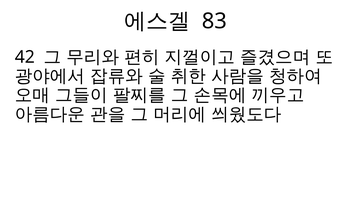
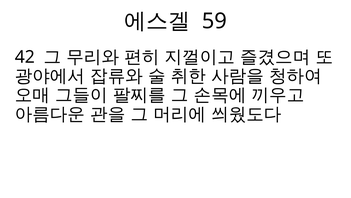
83: 83 -> 59 (214, 21)
